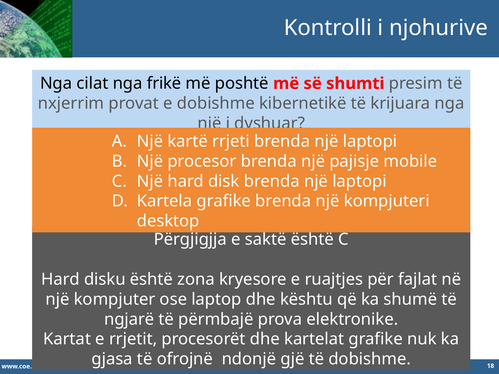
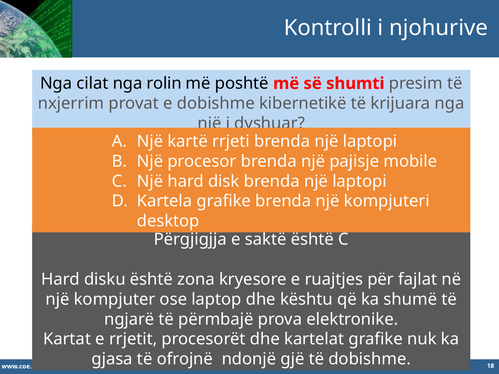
frikë: frikë -> rolin (164, 84)
